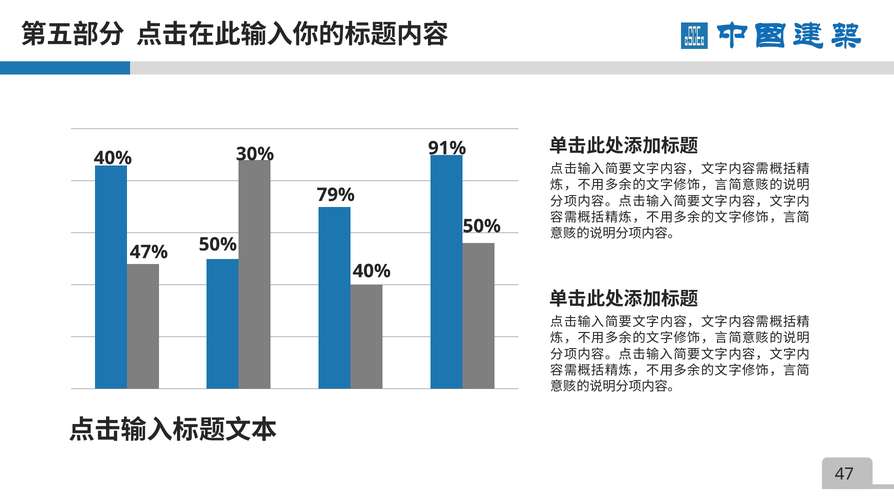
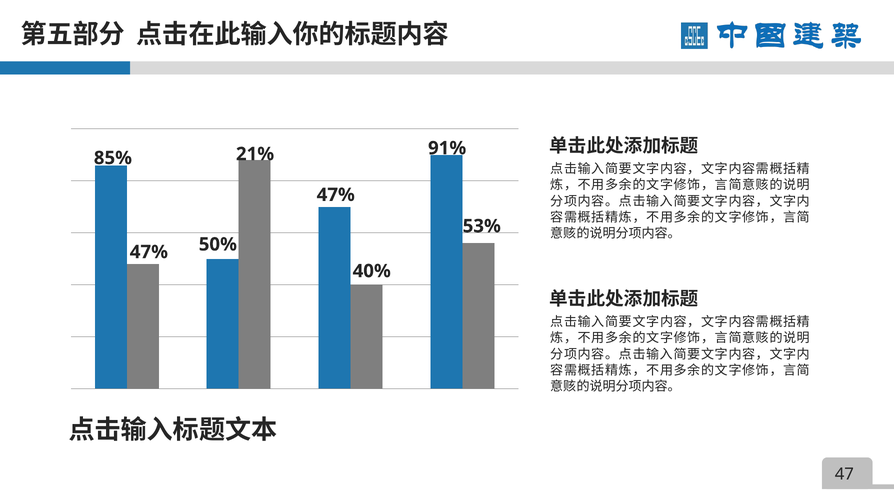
30%: 30% -> 21% (255, 154)
40%: 40% -> 85% (113, 158)
79%: 79% -> 47% (336, 195)
50%: 50% -> 53% (482, 226)
